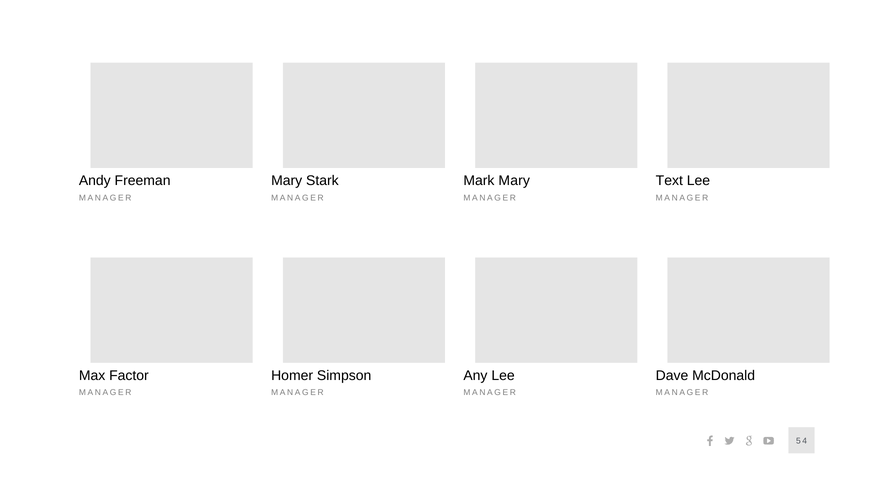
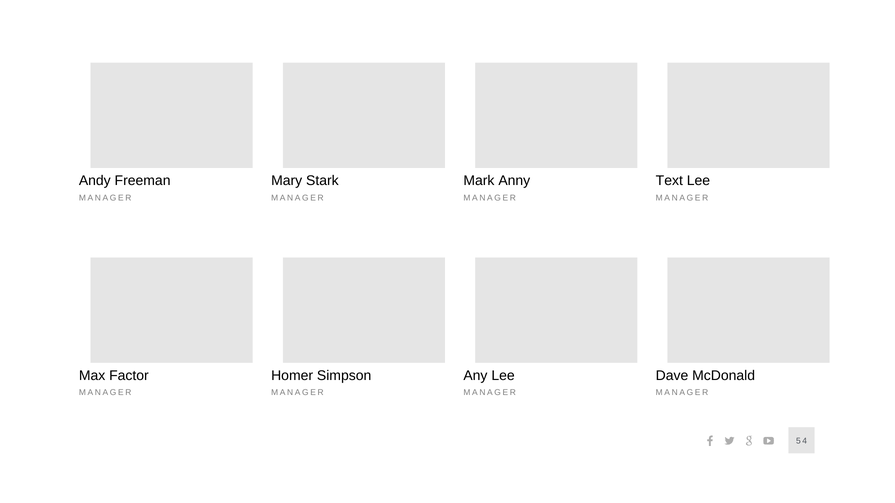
Mark Mary: Mary -> Anny (514, 181)
